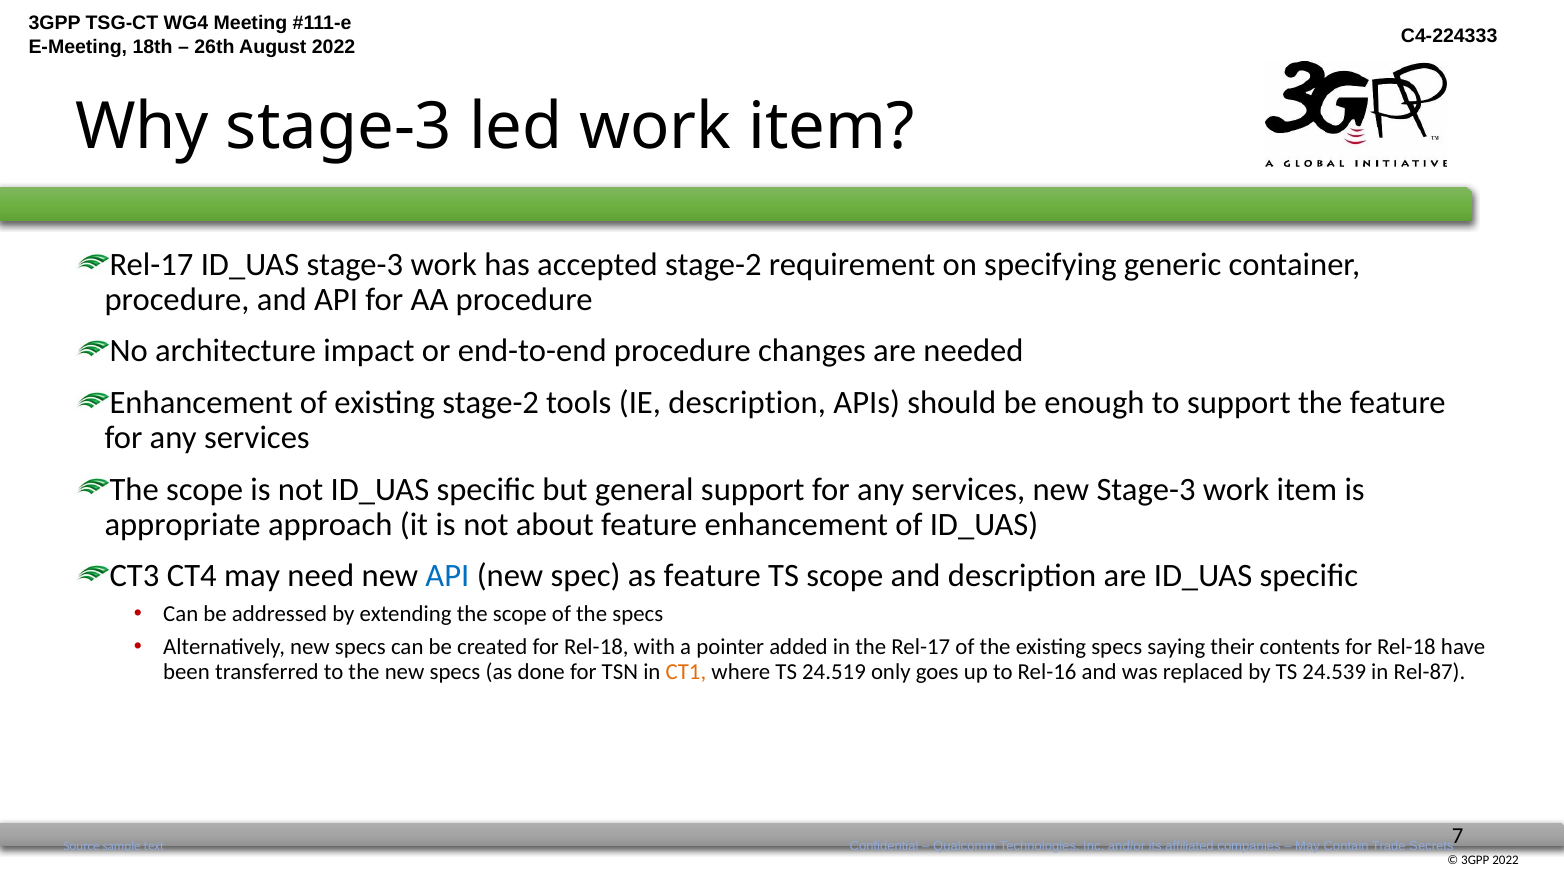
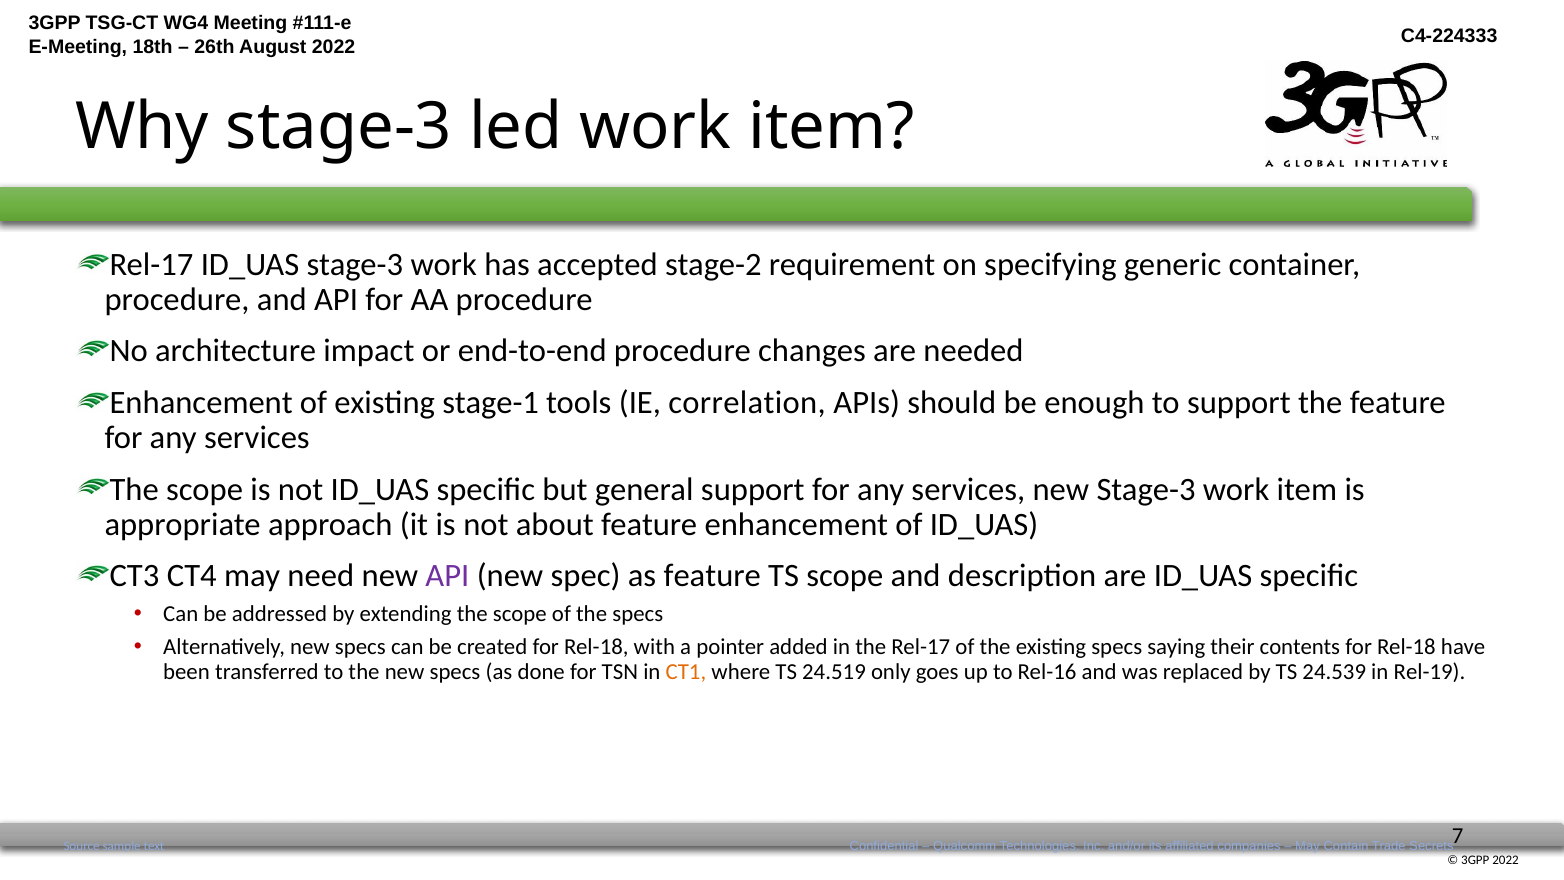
existing stage-2: stage-2 -> stage-1 (491, 402)
IE description: description -> correlation (747, 402)
API colour: blue -> purple (447, 576)
Rel-87: Rel-87 -> Rel-19 (1430, 671)
